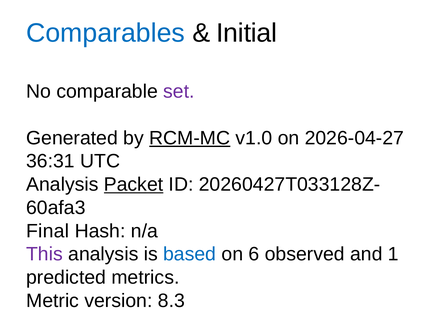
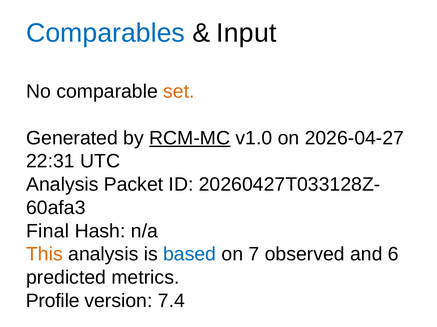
Initial: Initial -> Input (246, 33)
set colour: purple -> orange (179, 92)
36:31: 36:31 -> 22:31 (50, 162)
Packet underline: present -> none (134, 185)
This colour: purple -> orange (44, 255)
6: 6 -> 7 (254, 255)
1: 1 -> 6 (393, 255)
Metric: Metric -> Profile (53, 301)
8.3: 8.3 -> 7.4 (171, 301)
